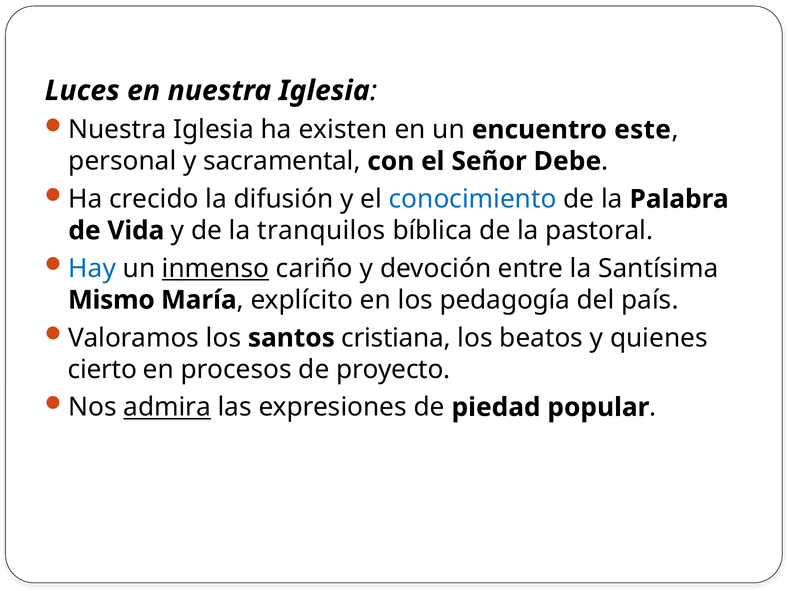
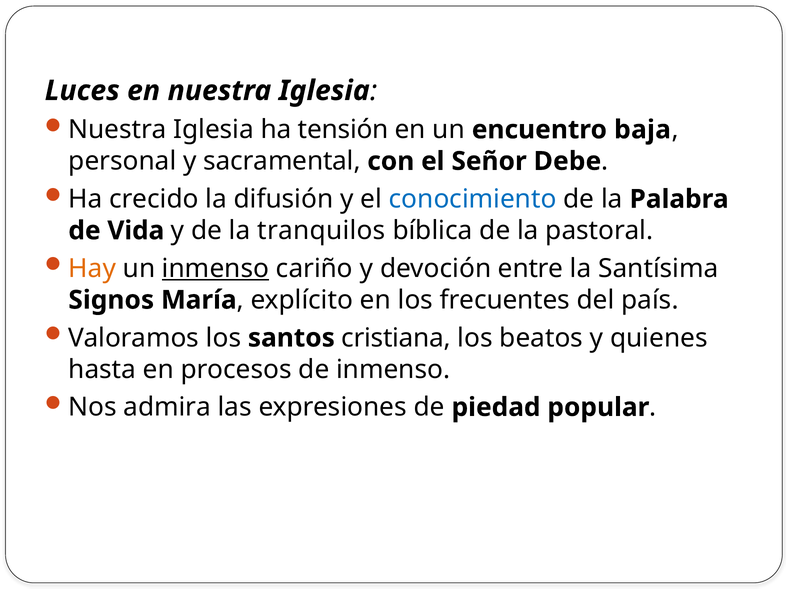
existen: existen -> tensión (343, 130)
este: este -> baja (643, 130)
Hay colour: blue -> orange (92, 268)
Mismo: Mismo -> Signos (111, 300)
pedagogía: pedagogía -> frecuentes (505, 300)
cierto: cierto -> hasta (102, 369)
de proyecto: proyecto -> inmenso (393, 369)
admira underline: present -> none (167, 407)
